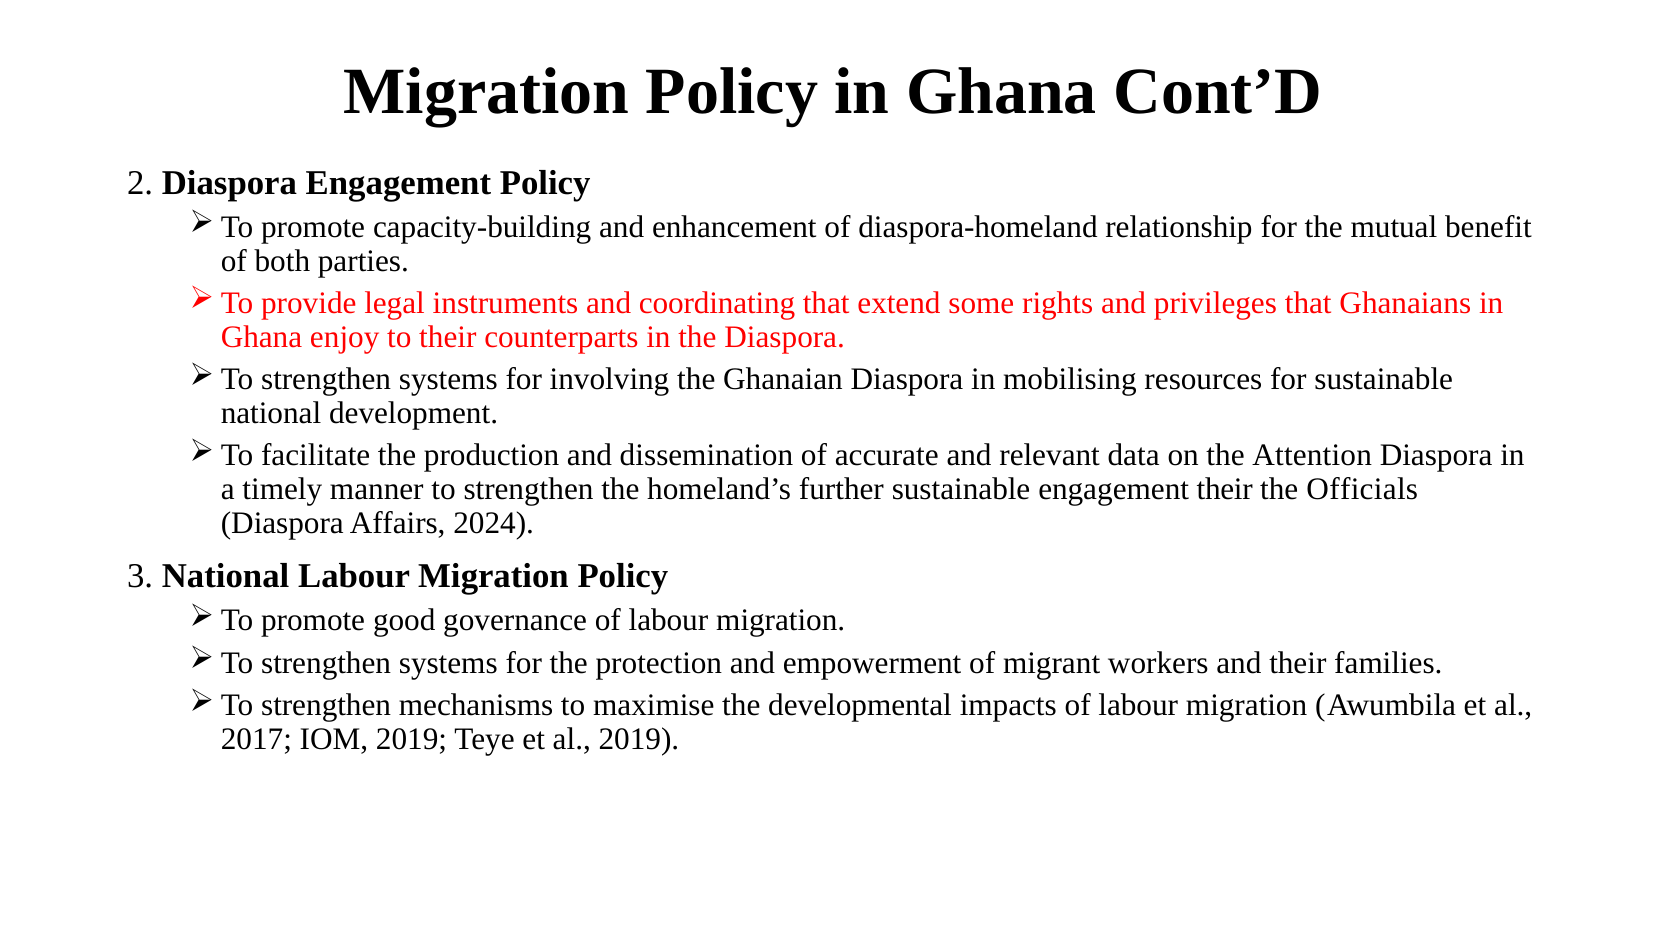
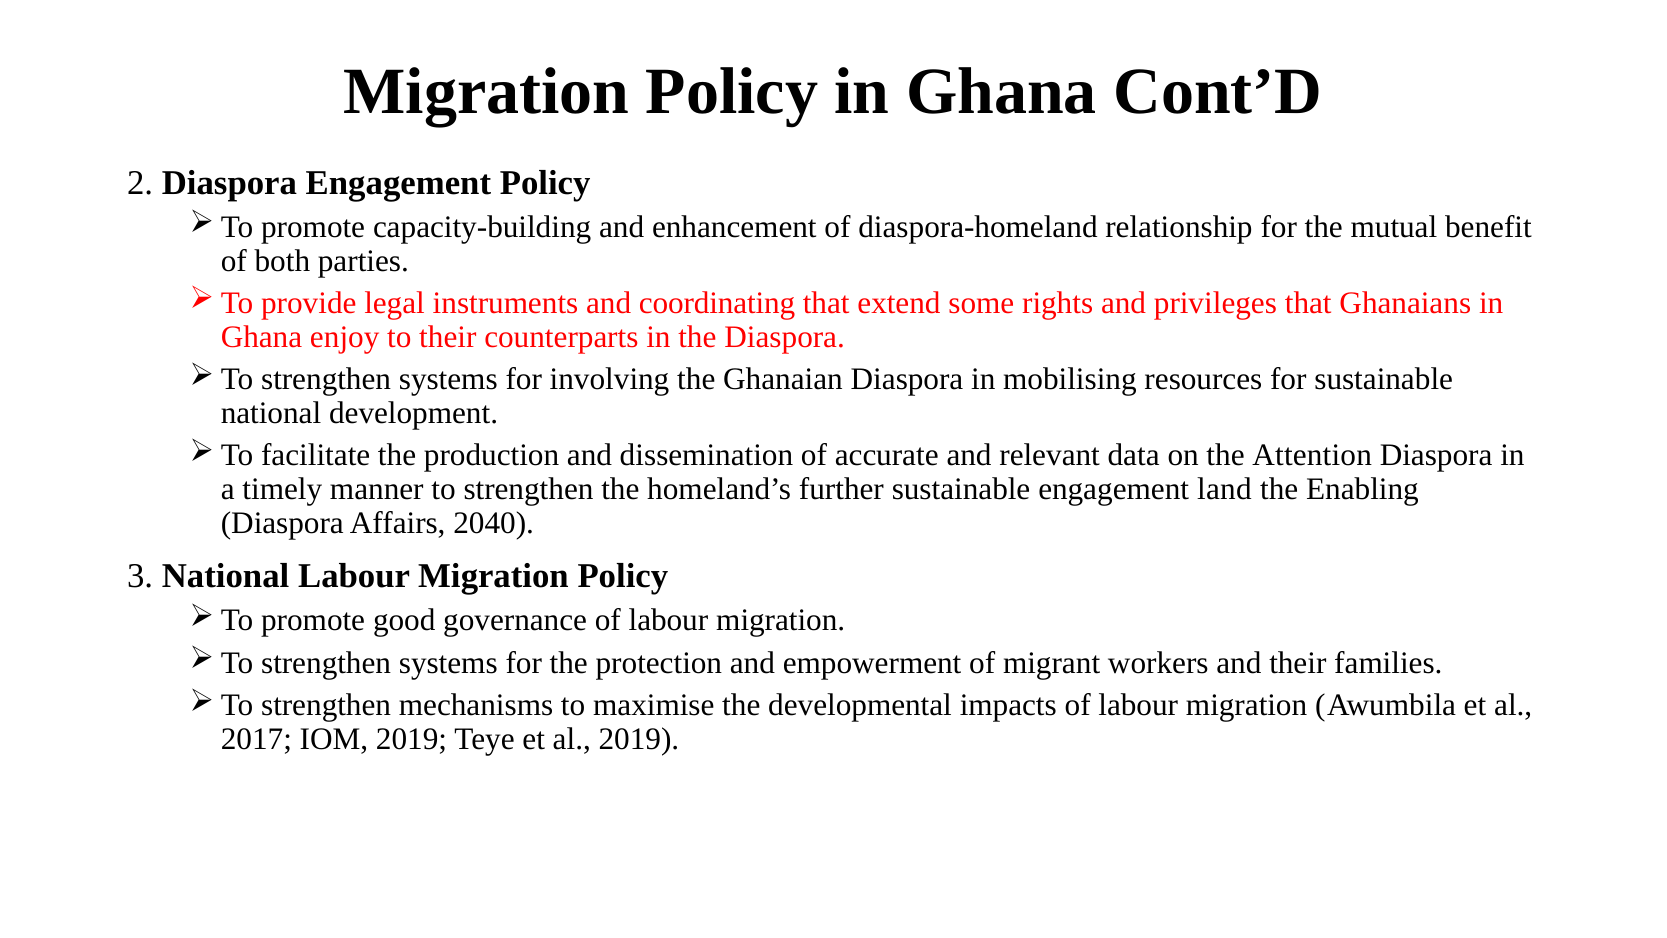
engagement their: their -> land (1224, 489)
Officials: Officials -> Enabling (1362, 489)
2024: 2024 -> 2040 (494, 523)
